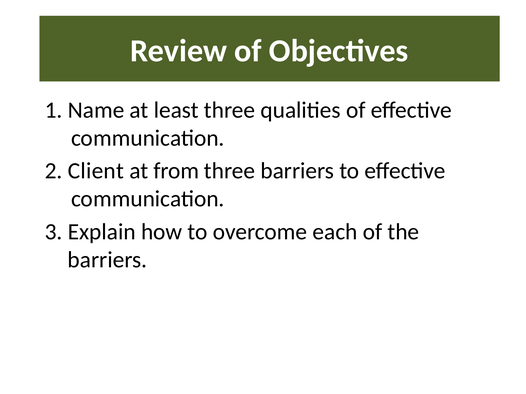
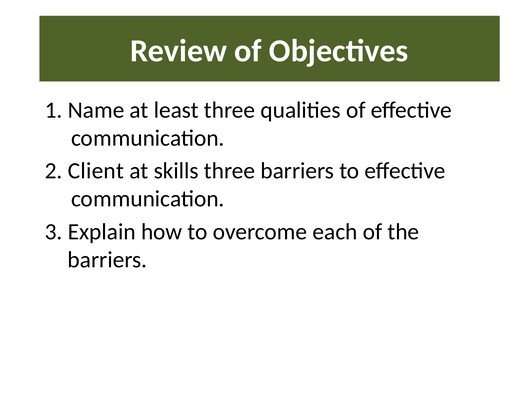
from: from -> skills (176, 171)
